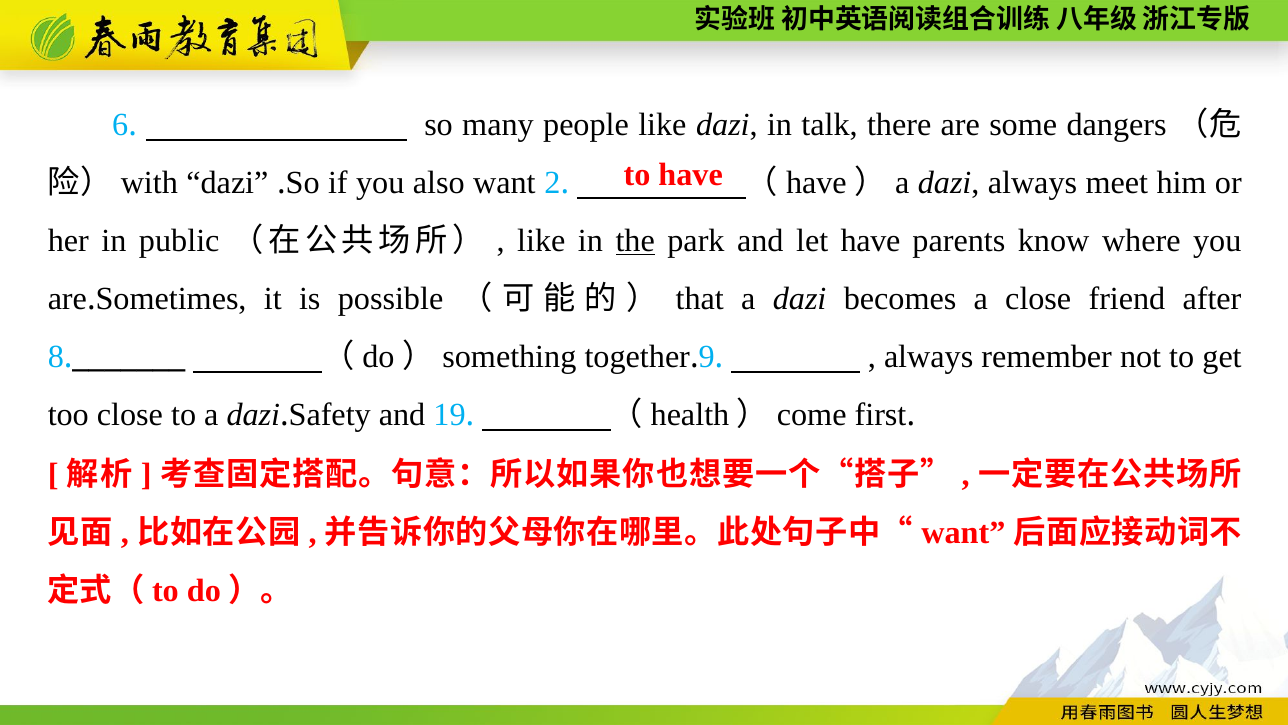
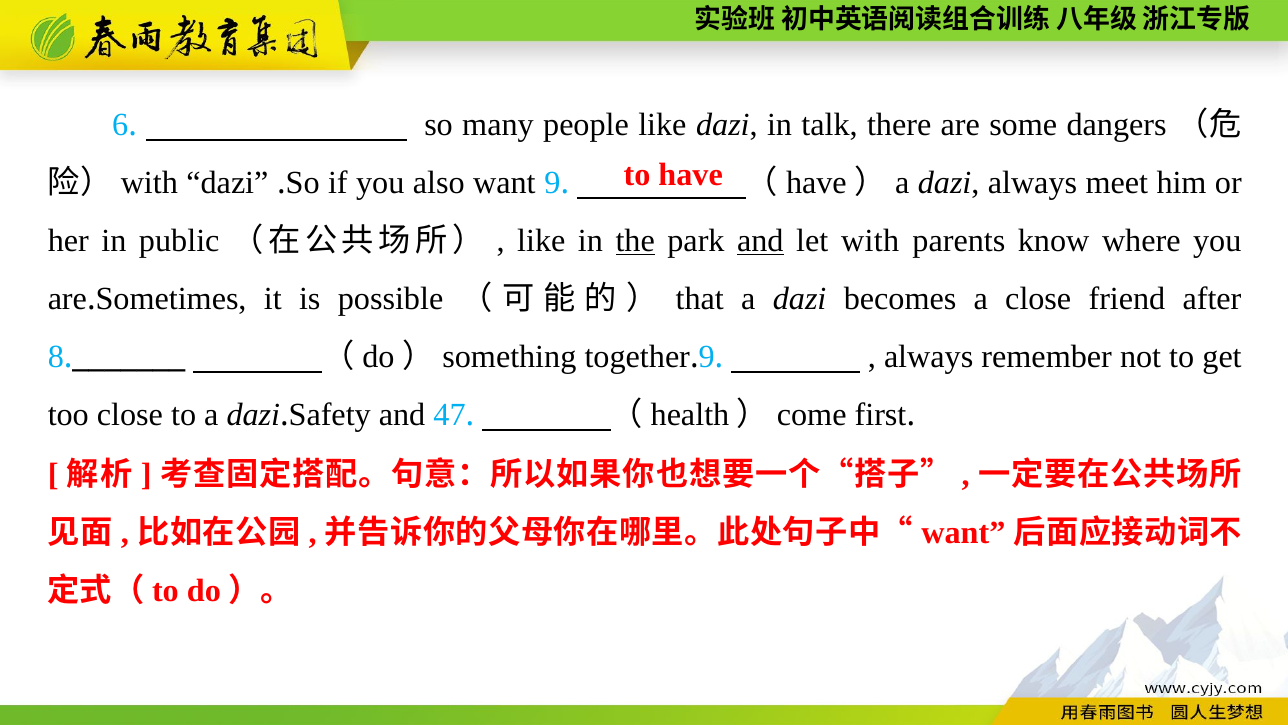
want 2: 2 -> 9 (552, 183)
and underline: none -> present (760, 241)
let have: have -> with (870, 241)
19: 19 -> 47 (450, 414)
